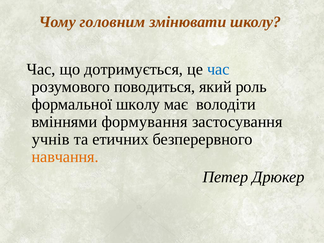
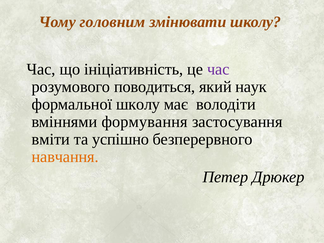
дотримується: дотримується -> ініціативність (134, 69)
час colour: blue -> purple (218, 69)
роль: роль -> наук (251, 87)
учнів: учнів -> вміти (51, 139)
етичних: етичних -> успішно (121, 139)
